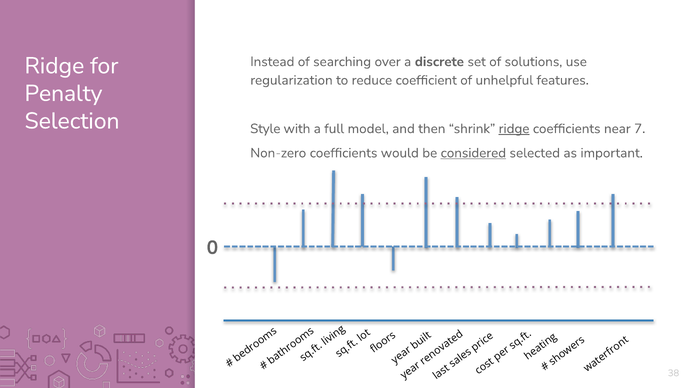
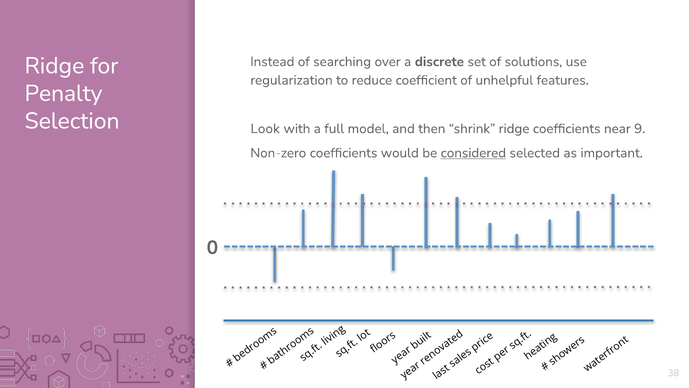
Style: Style -> Look (265, 129)
ridge underline: present -> none (514, 129)
7: 7 -> 9 (640, 129)
